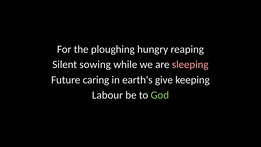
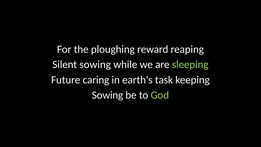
hungry: hungry -> reward (153, 49)
sleeping colour: pink -> light green (190, 65)
give: give -> task (164, 80)
Labour: Labour -> Sowing (108, 95)
